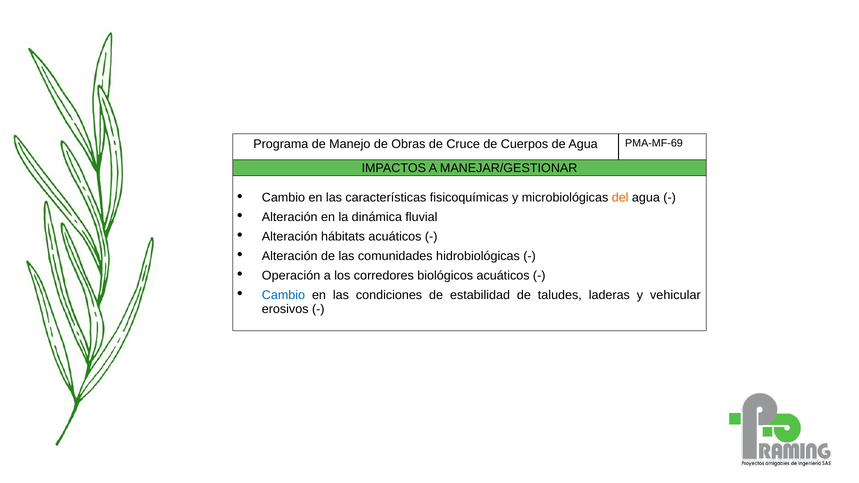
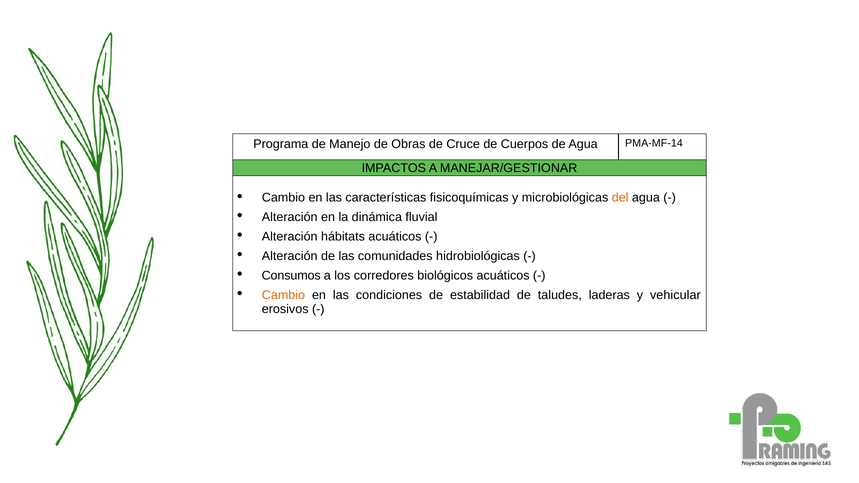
PMA-MF-69: PMA-MF-69 -> PMA-MF-14 (654, 143)
Operación: Operación -> Consumos (291, 276)
Cambio colour: blue -> orange (283, 295)
